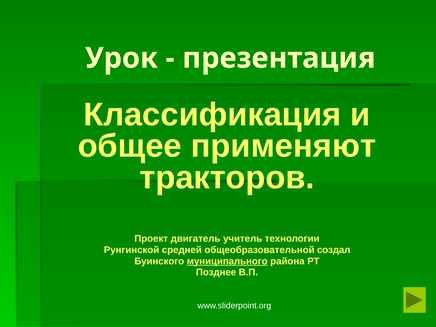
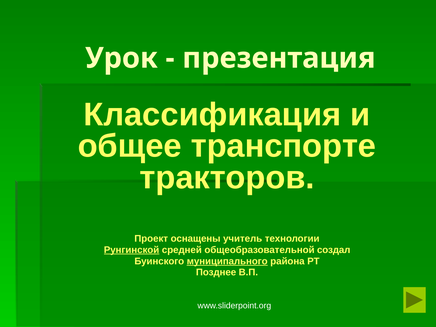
применяют: применяют -> транспорте (283, 146)
двигатель: двигатель -> оснащены (196, 239)
Рунгинской underline: none -> present (132, 250)
